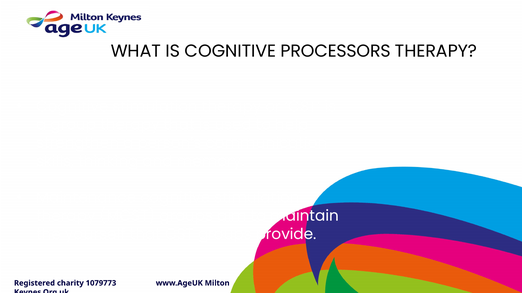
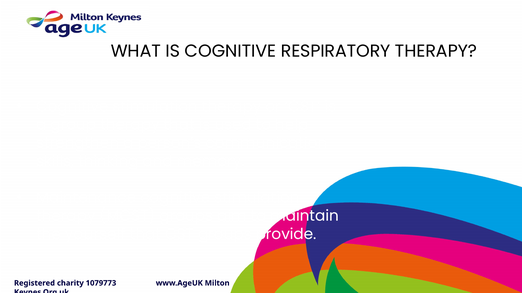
PROCESSORS: PROCESSORS -> RESPIRATORY (336, 51)
